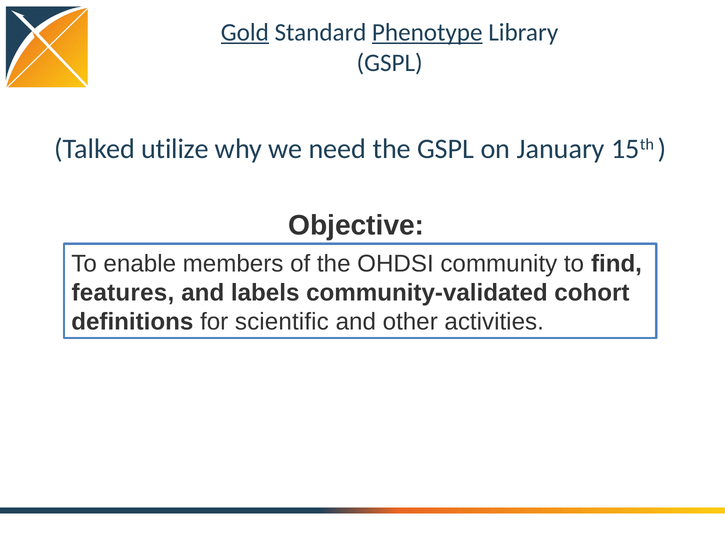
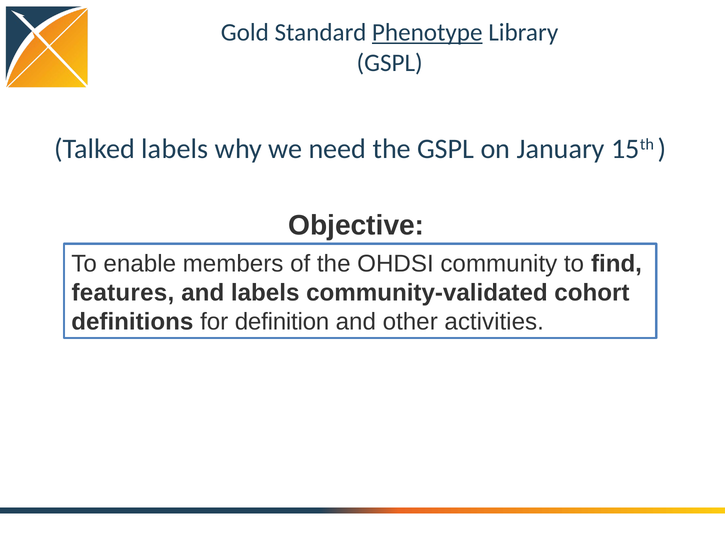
Gold underline: present -> none (245, 33)
Talked utilize: utilize -> labels (175, 149)
scientific: scientific -> definition (282, 321)
